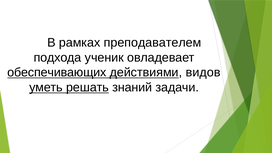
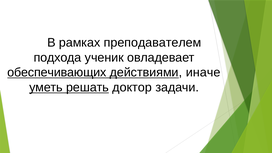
видов: видов -> иначе (203, 72)
знаний: знаний -> доктор (132, 87)
